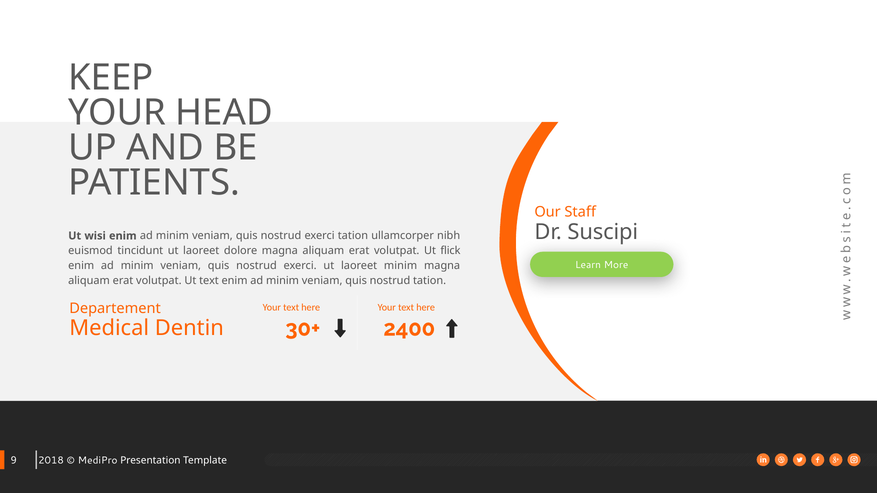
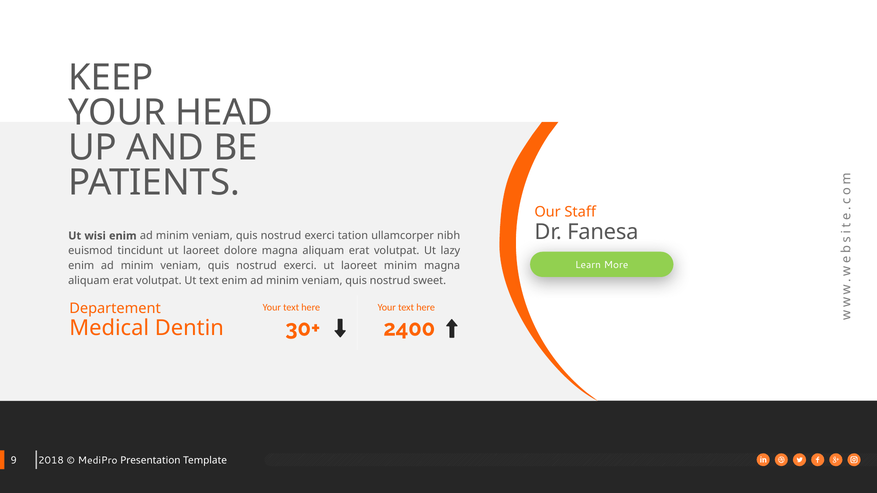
Suscipi: Suscipi -> Fanesa (603, 232)
flick: flick -> lazy (450, 251)
nostrud tation: tation -> sweet (430, 281)
